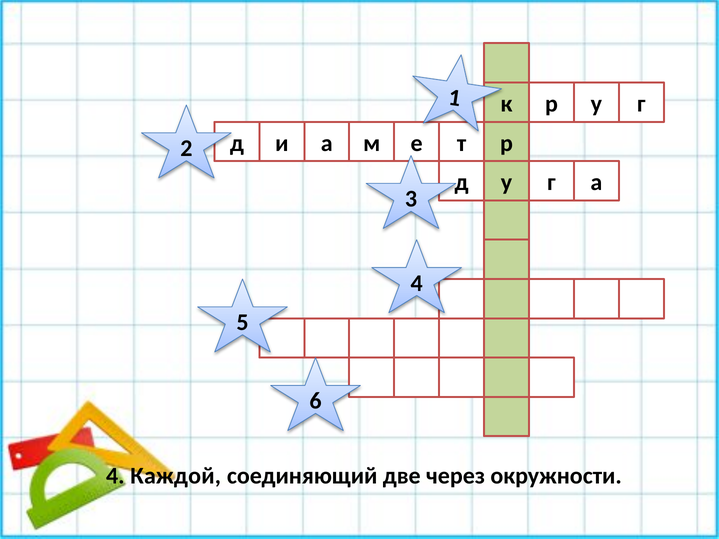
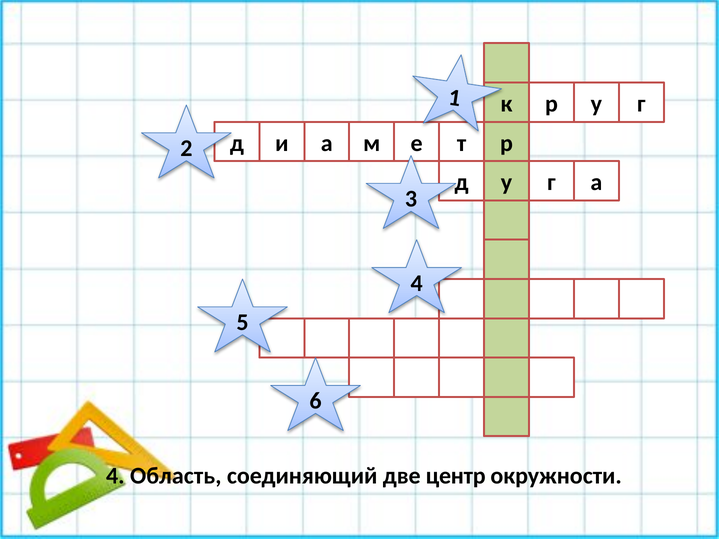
Каждой: Каждой -> Область (176, 476)
через: через -> центр (456, 476)
